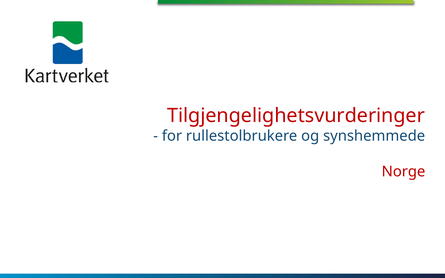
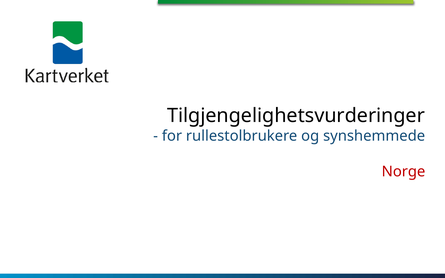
Tilgjengelighetsvurderinger colour: red -> black (296, 116)
